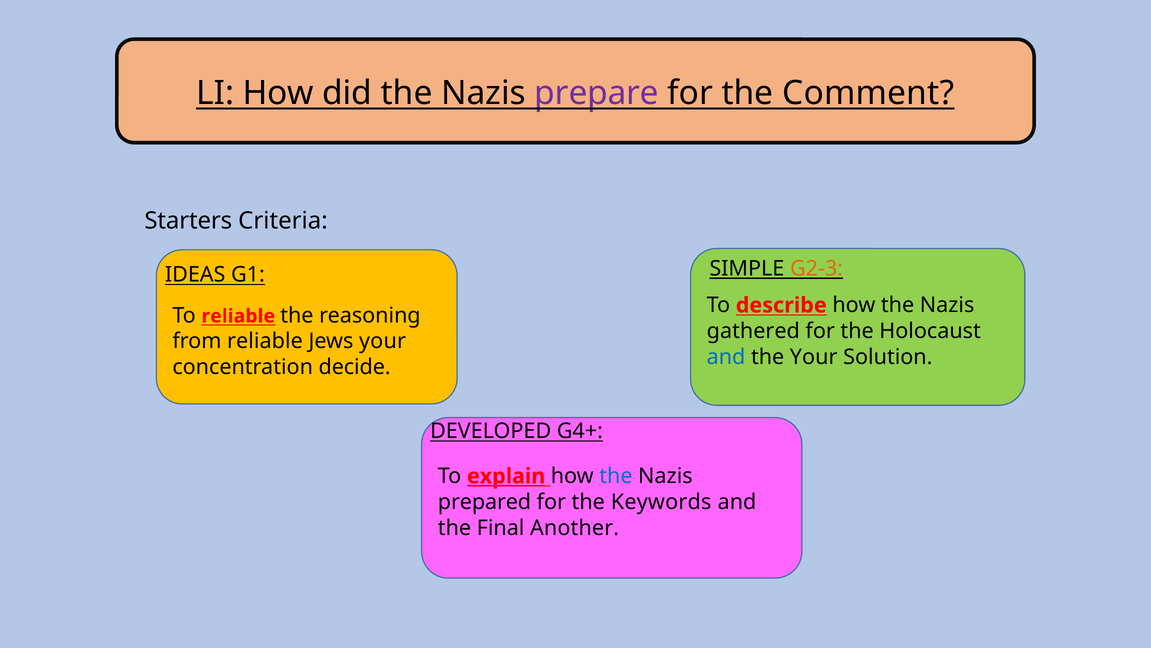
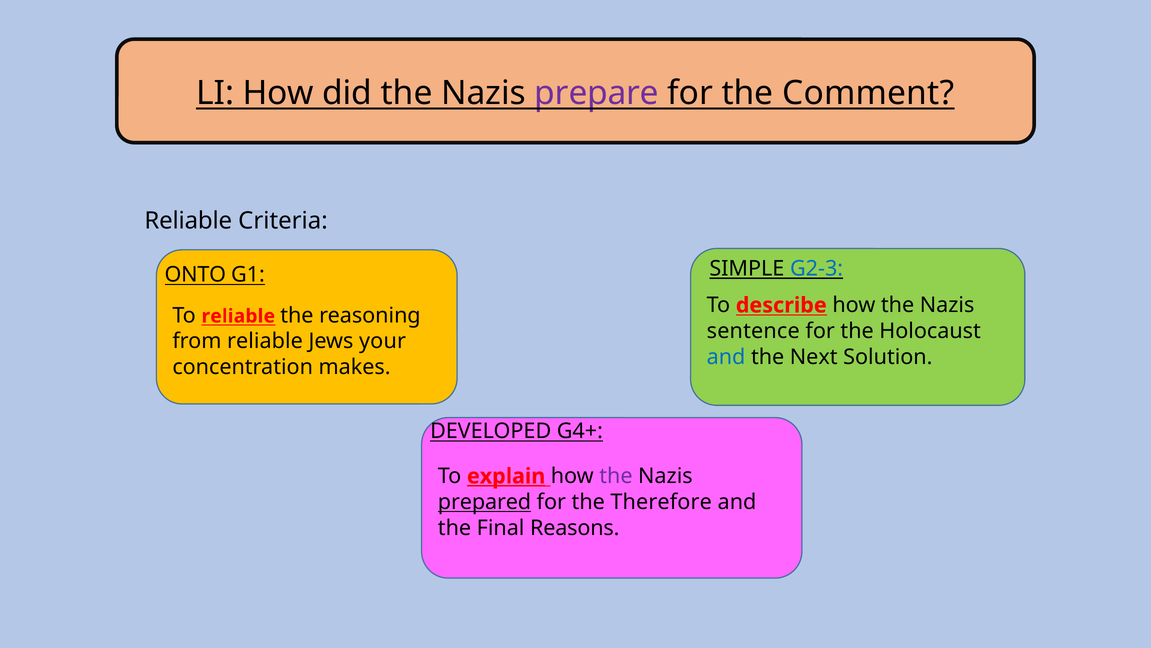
Starters: Starters -> Reliable (188, 221)
IDEAS: IDEAS -> ONTO (195, 274)
G2-3 colour: orange -> blue (817, 268)
gathered: gathered -> sentence (753, 331)
the Your: Your -> Next (814, 357)
decide: decide -> makes (355, 367)
the colour: blue -> purple (616, 476)
prepared underline: none -> present (485, 502)
Keywords: Keywords -> Therefore (661, 502)
Another: Another -> Reasons (575, 528)
